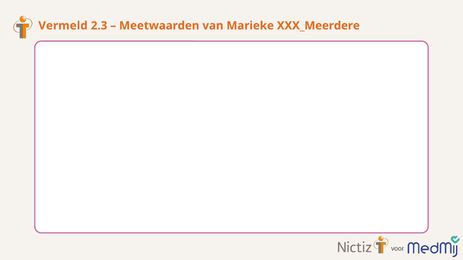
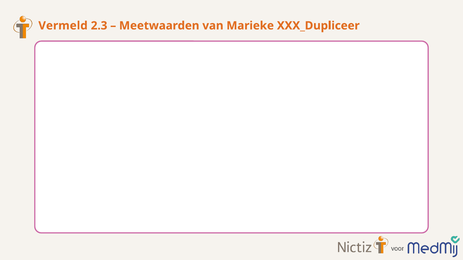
XXX_Meerdere: XXX_Meerdere -> XXX_Dupliceer (318, 26)
